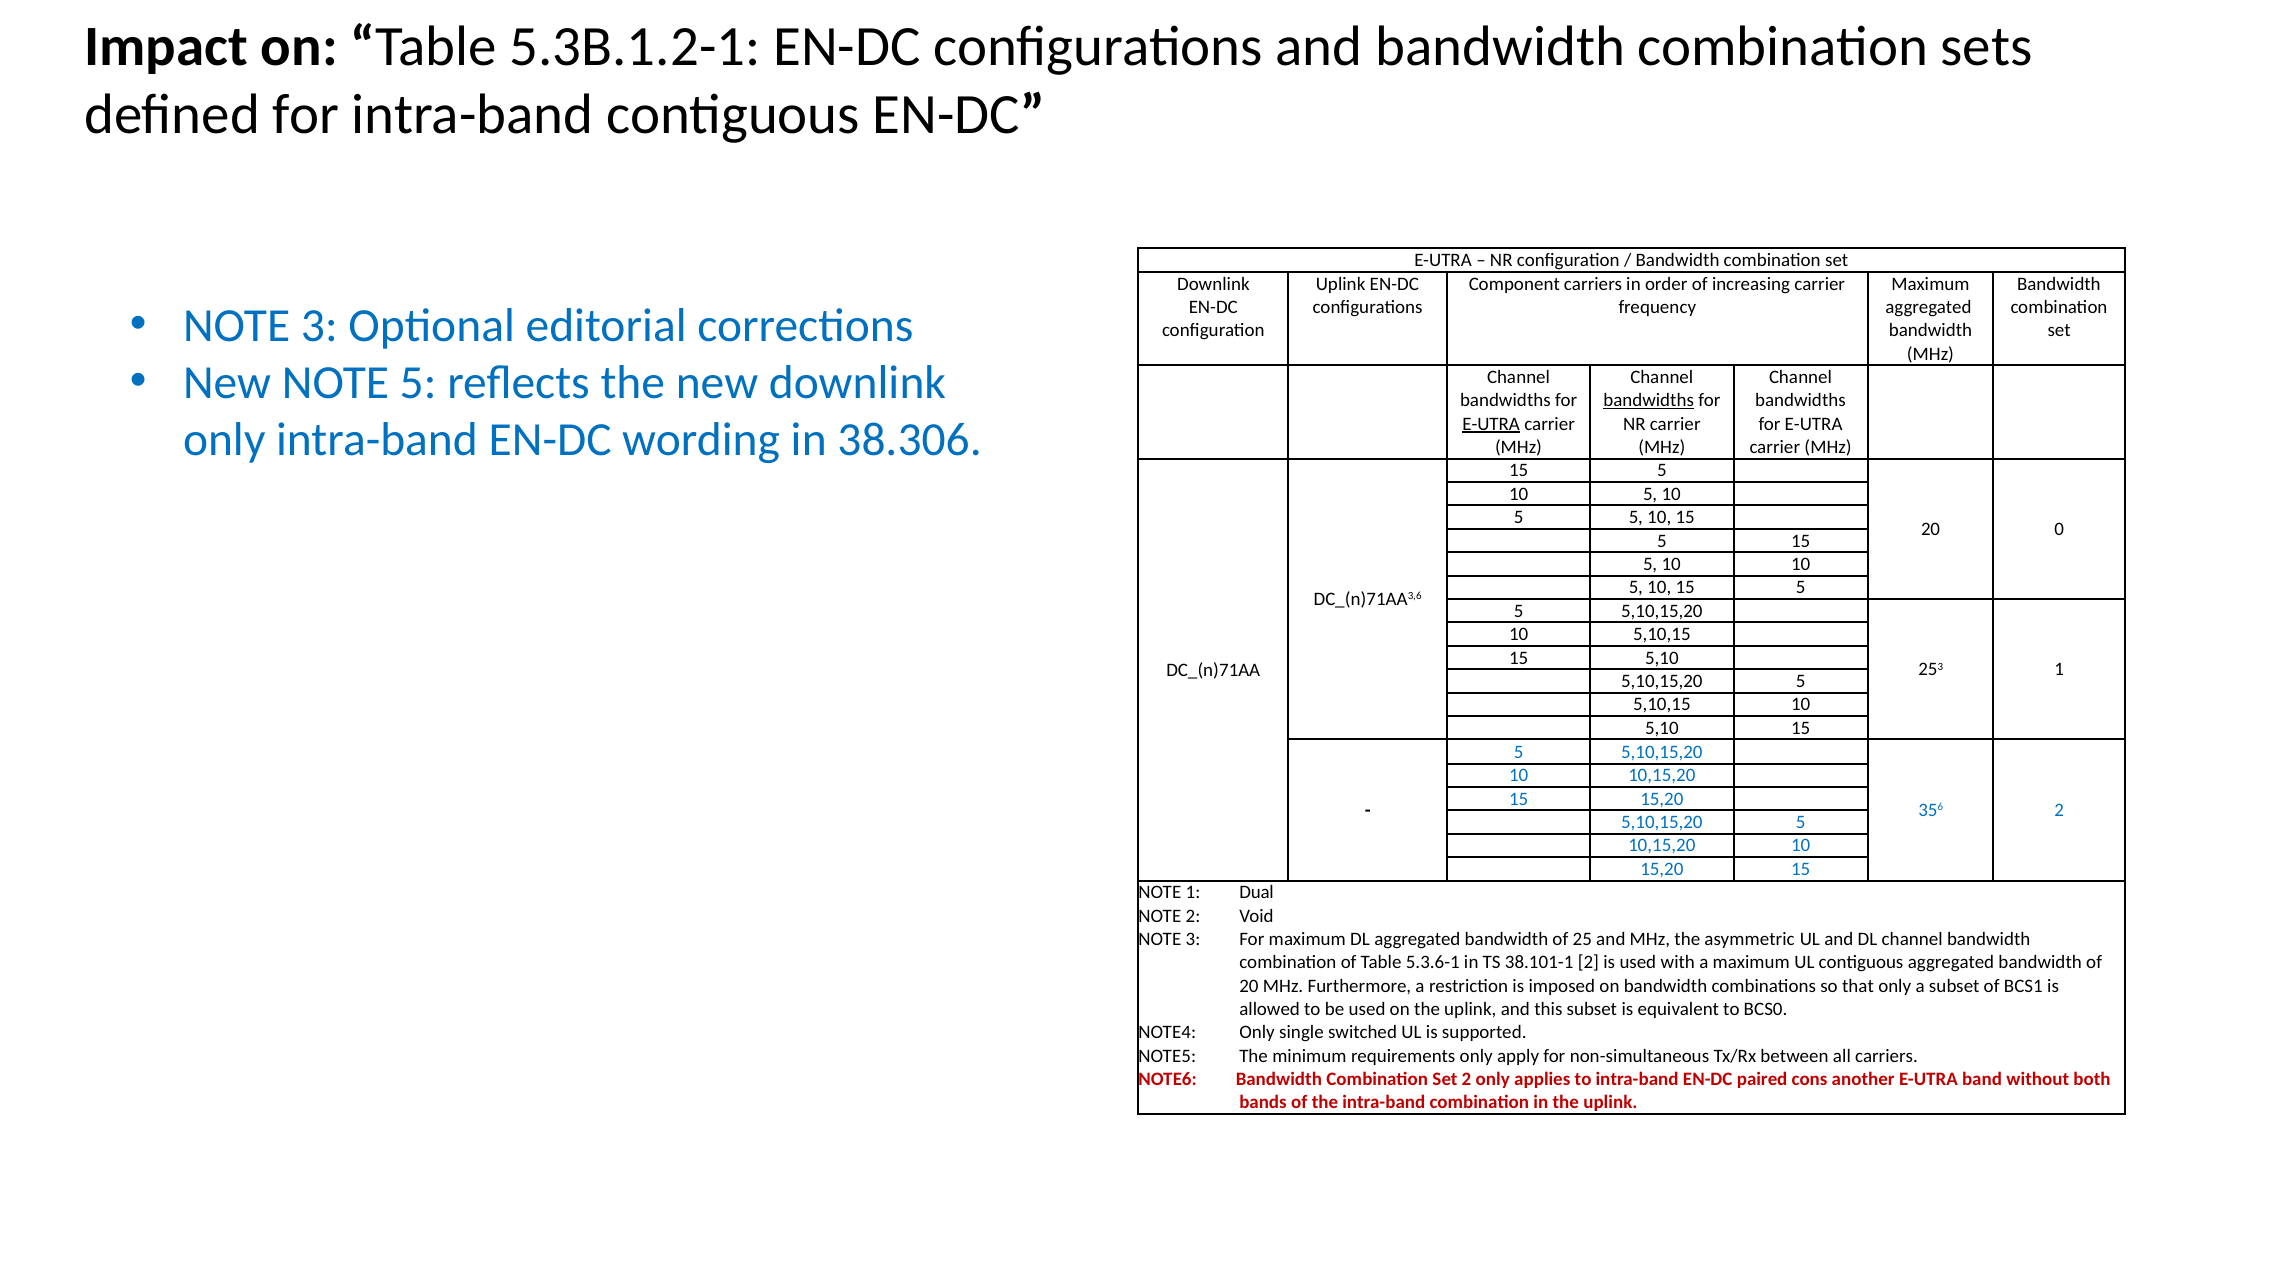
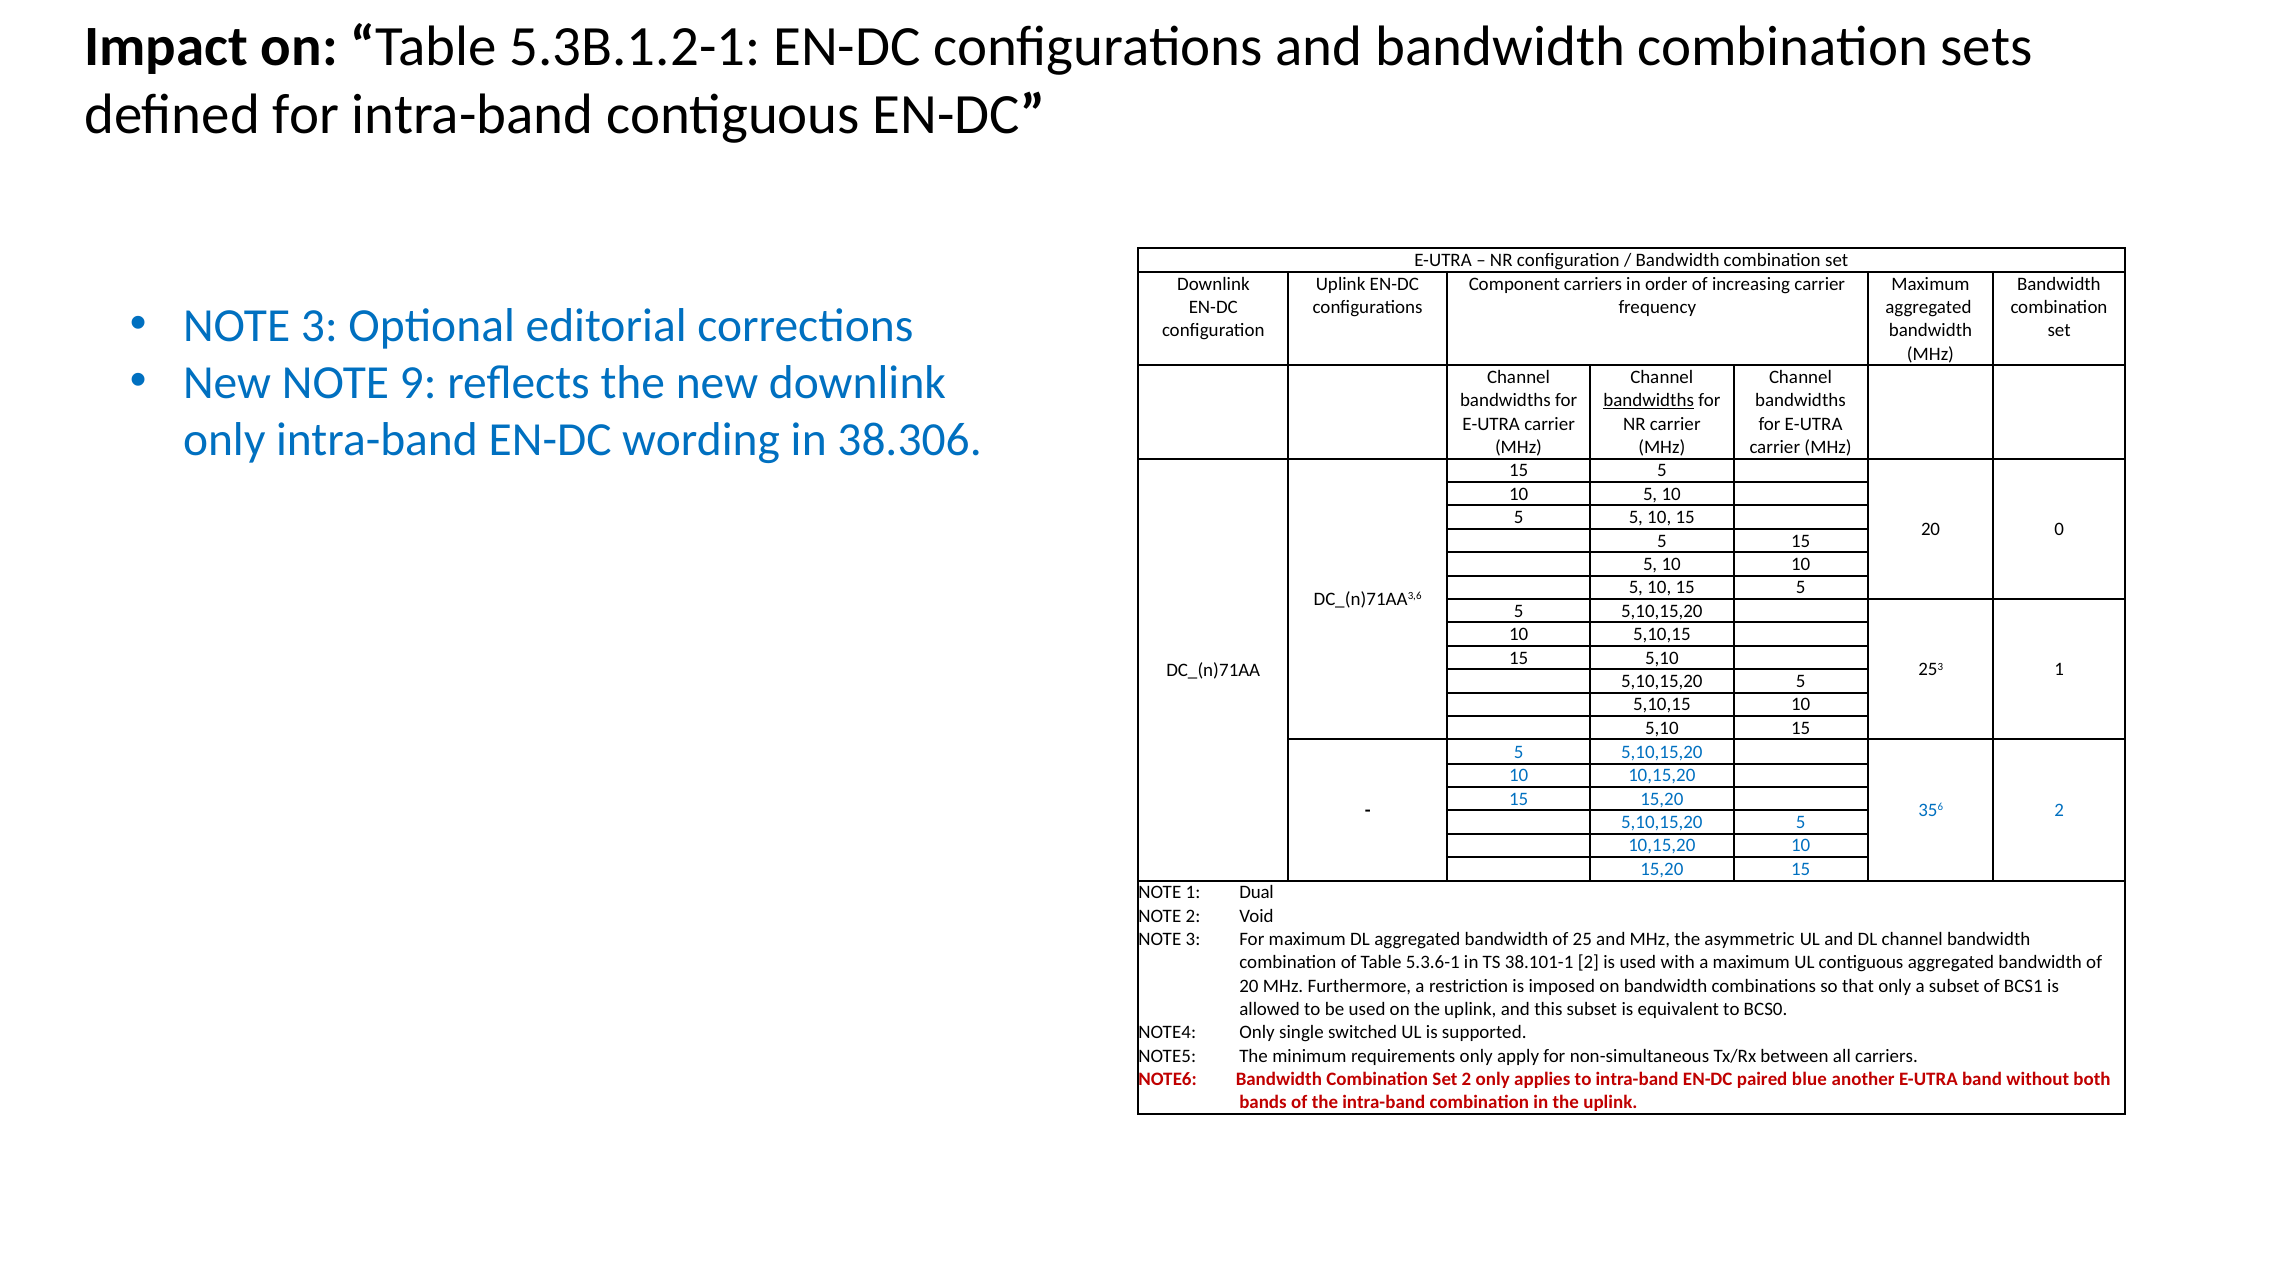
NOTE 5: 5 -> 9 (418, 383)
E-UTRA underline: present -> none (1491, 424)
cons: cons -> blue (1809, 1079)
